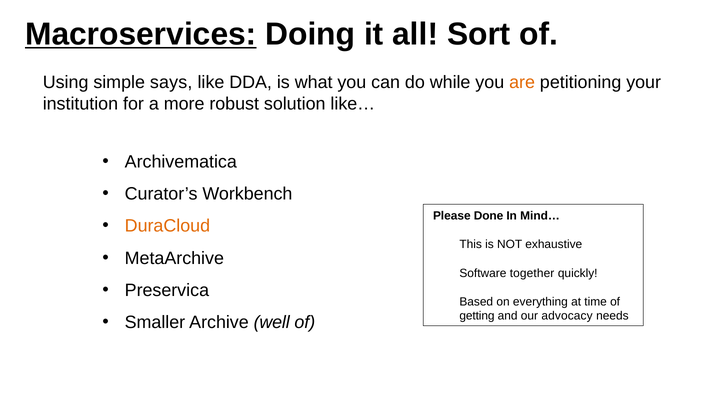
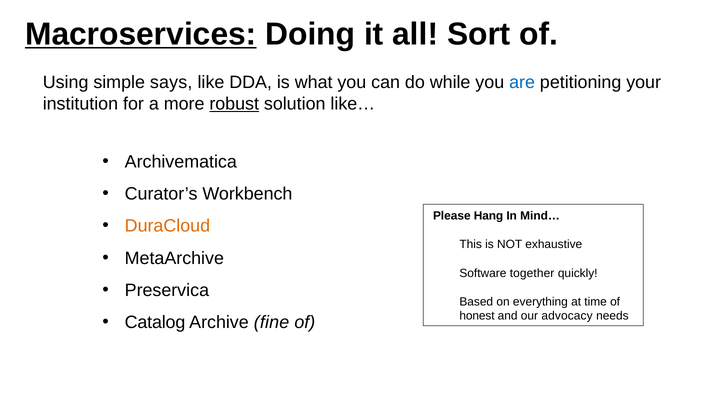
are colour: orange -> blue (522, 83)
robust underline: none -> present (234, 104)
Done: Done -> Hang (489, 216)
getting: getting -> honest (477, 316)
Smaller: Smaller -> Catalog (155, 323)
well: well -> fine (272, 323)
